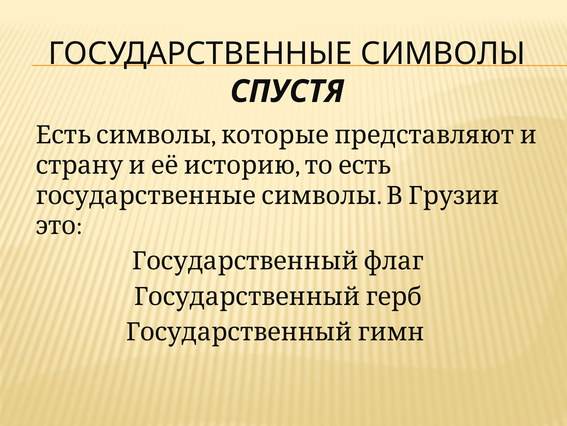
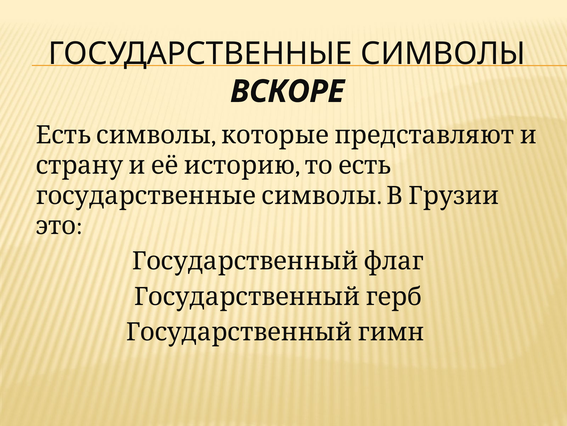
СПУСТЯ: СПУСТЯ -> ВСКОРЕ (287, 91)
